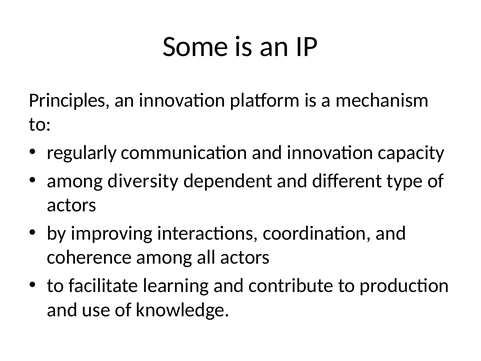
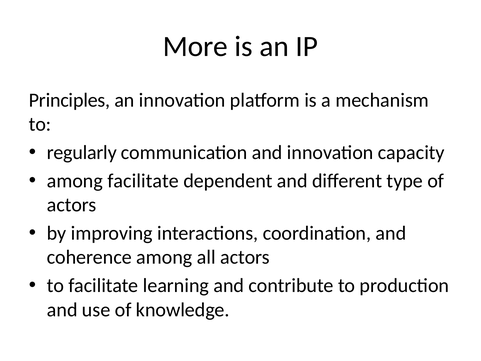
Some: Some -> More (195, 47)
among diversity: diversity -> facilitate (143, 181)
